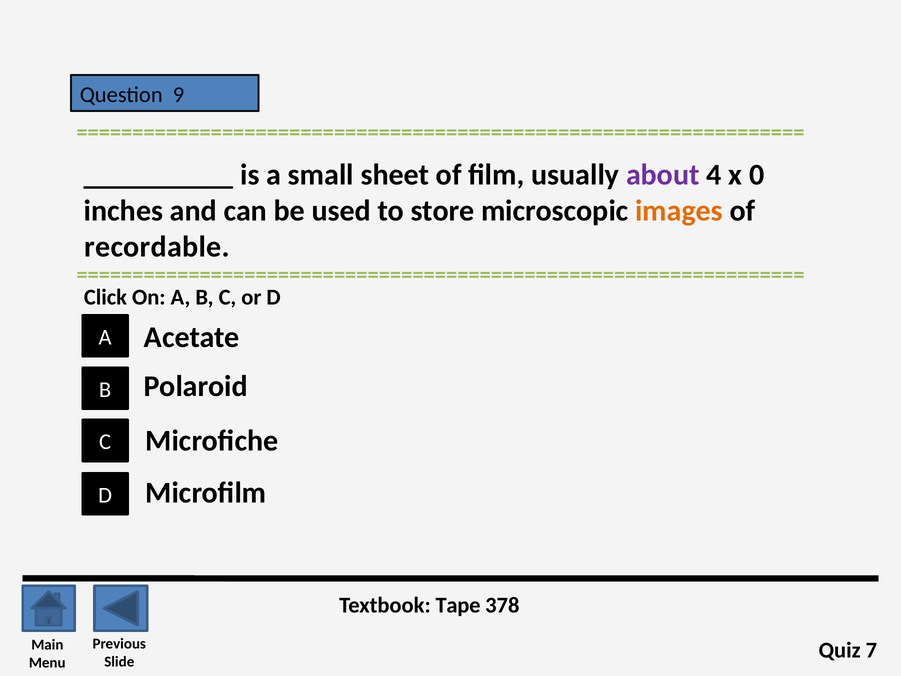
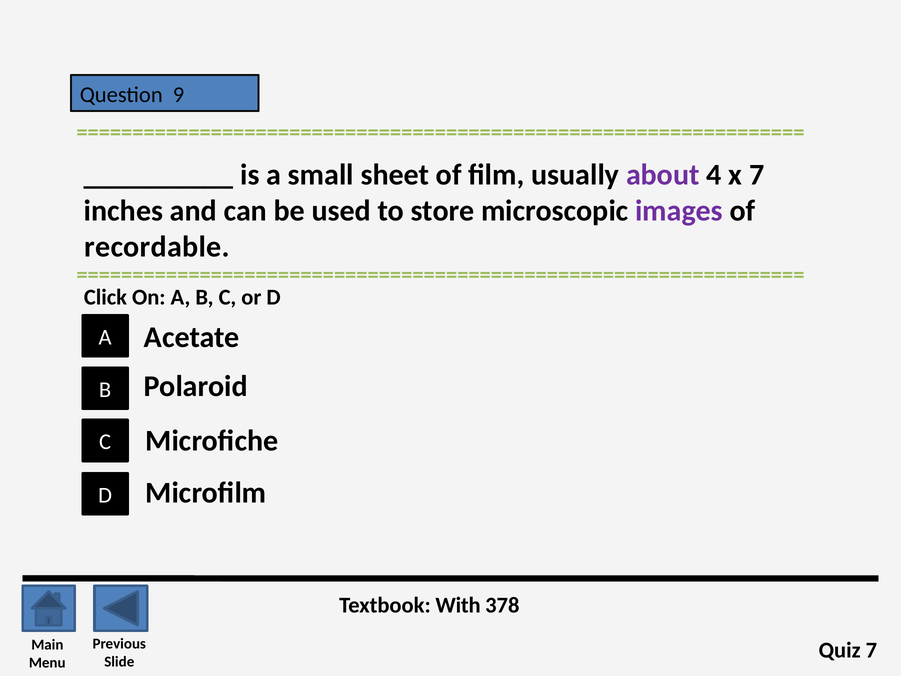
x 0: 0 -> 7 (757, 175)
images colour: orange -> purple (679, 211)
Tape: Tape -> With (458, 605)
